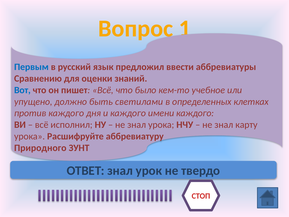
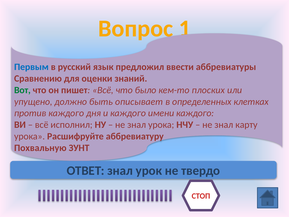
Вот colour: blue -> green (22, 90)
учебное: учебное -> плоских (208, 90)
светилами: светилами -> описывает (139, 102)
Природного: Природного -> Похвальную (40, 148)
